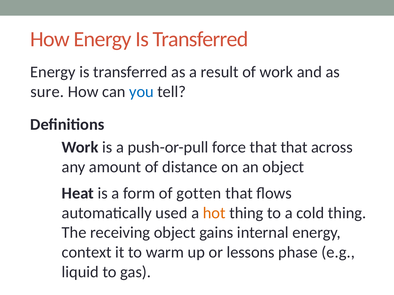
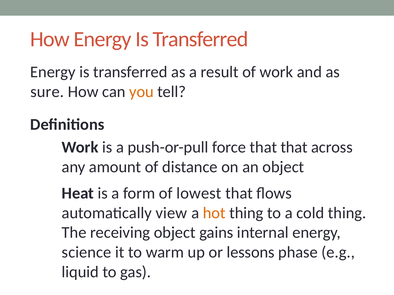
you colour: blue -> orange (141, 92)
gotten: gotten -> lowest (199, 194)
used: used -> view (171, 213)
context: context -> science (87, 253)
